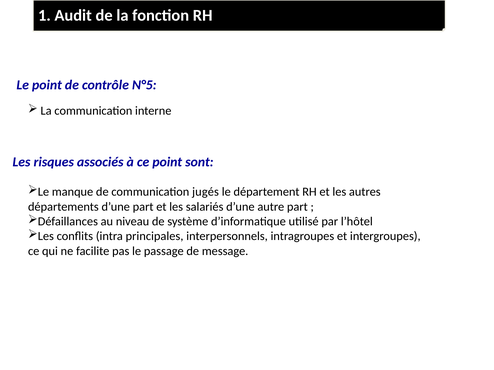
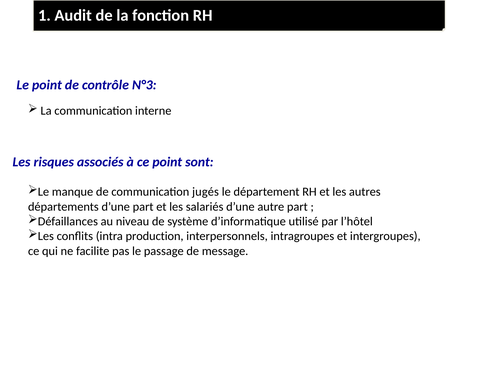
N°5: N°5 -> N°3 (144, 85)
principales: principales -> production (155, 237)
